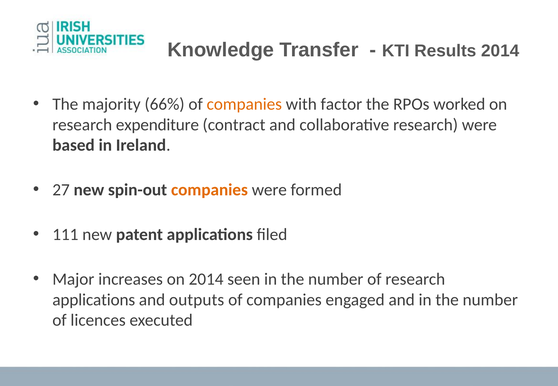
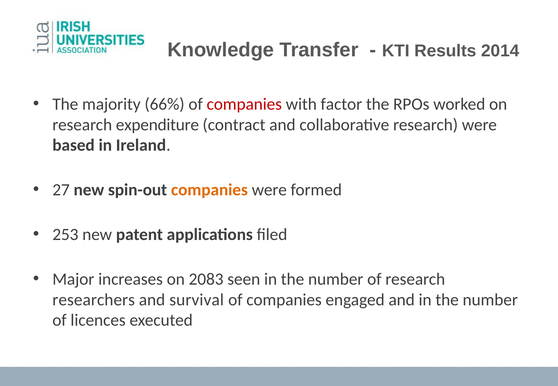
companies colour: orange -> red (244, 104)
111: 111 -> 253 (65, 235)
on 2014: 2014 -> 2083 (206, 279)
applications: applications -> researchers (94, 300)
outputs: outputs -> survival (197, 300)
